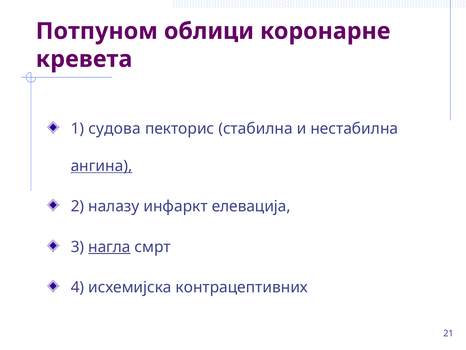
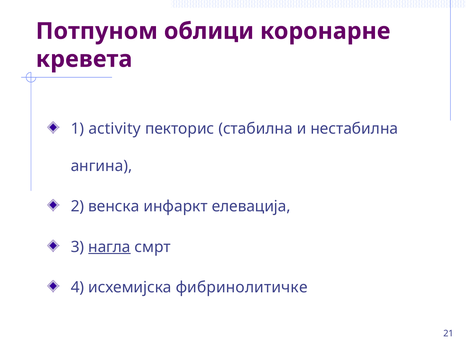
судова: судова -> activity (115, 128)
ангина underline: present -> none (101, 166)
налазу: налазу -> венска (114, 206)
контрацептивних: контрацептивних -> фибринолитичке (242, 287)
